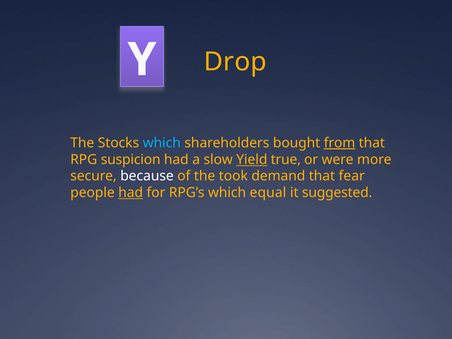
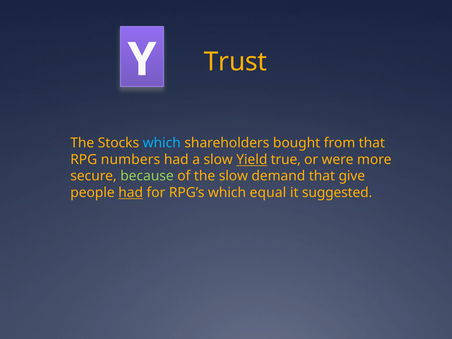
Drop: Drop -> Trust (235, 62)
from underline: present -> none (340, 143)
suspicion: suspicion -> numbers (131, 160)
because colour: white -> light green (147, 176)
the took: took -> slow (233, 176)
fear: fear -> give (352, 176)
